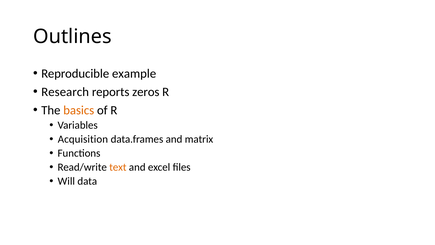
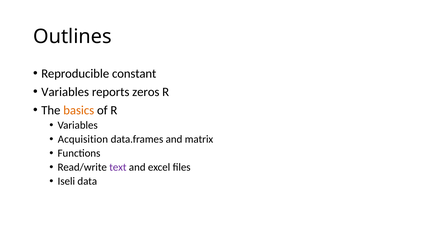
example: example -> constant (134, 74)
Research: Research -> Variables (65, 92)
text colour: orange -> purple (118, 167)
Will: Will -> Iseli (66, 181)
